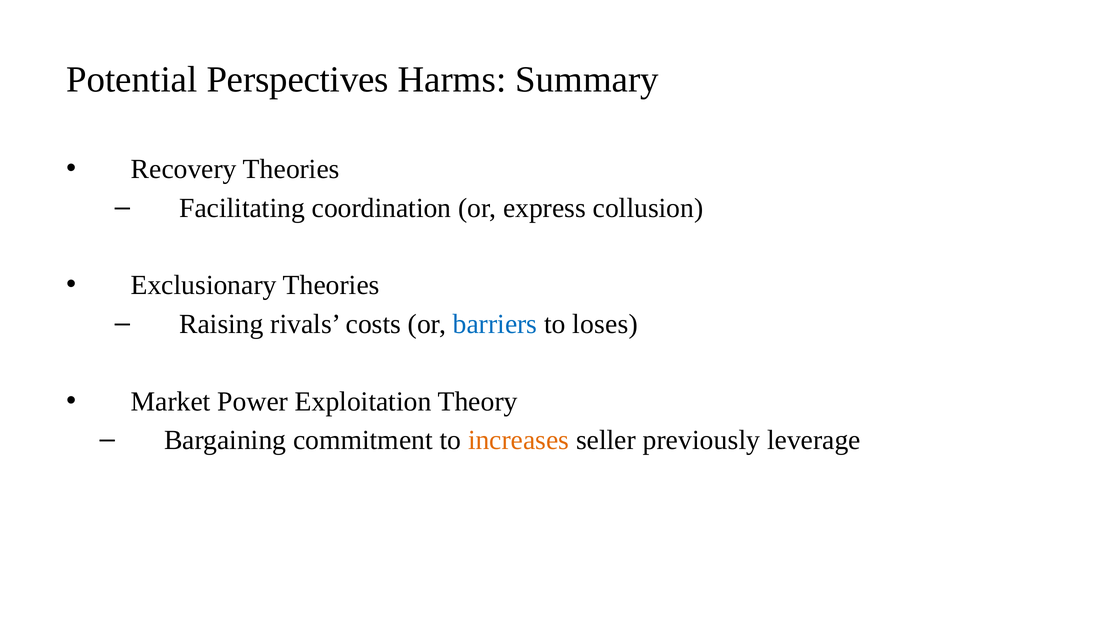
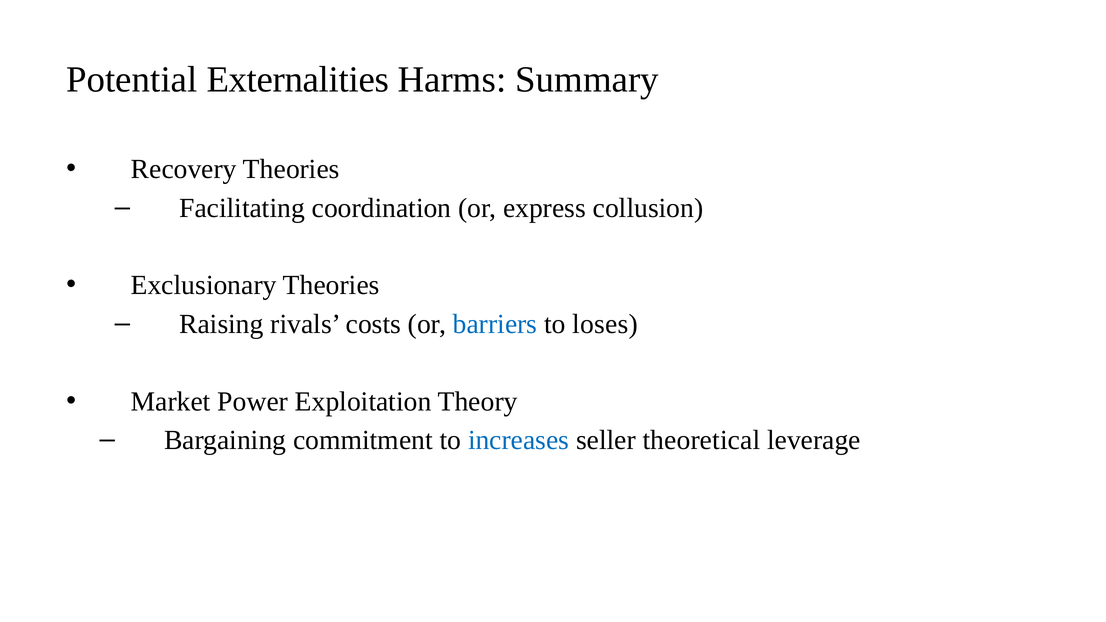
Perspectives: Perspectives -> Externalities (298, 79)
increases colour: orange -> blue (519, 440)
previously: previously -> theoretical (701, 440)
